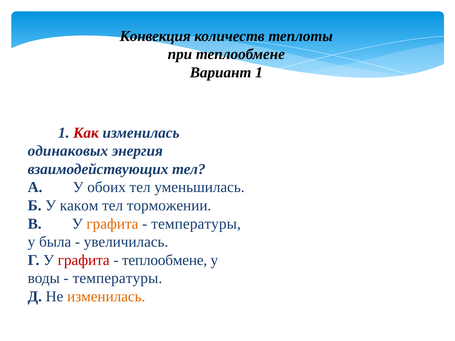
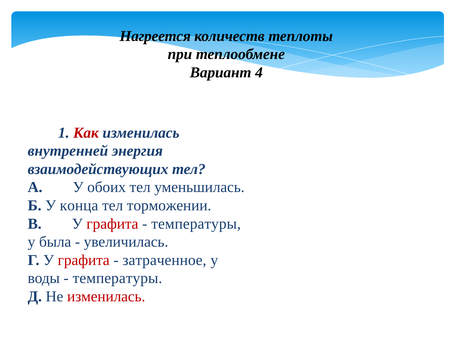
Конвекция: Конвекция -> Нагреется (155, 36)
Вариант 1: 1 -> 4 (259, 73)
одинаковых: одинаковых -> внутренней (68, 151)
каком: каком -> конца (79, 206)
графита colour: orange -> red (112, 224)
теплообмене: теплообмене -> затраченное (164, 260)
изменилась colour: orange -> red (106, 297)
